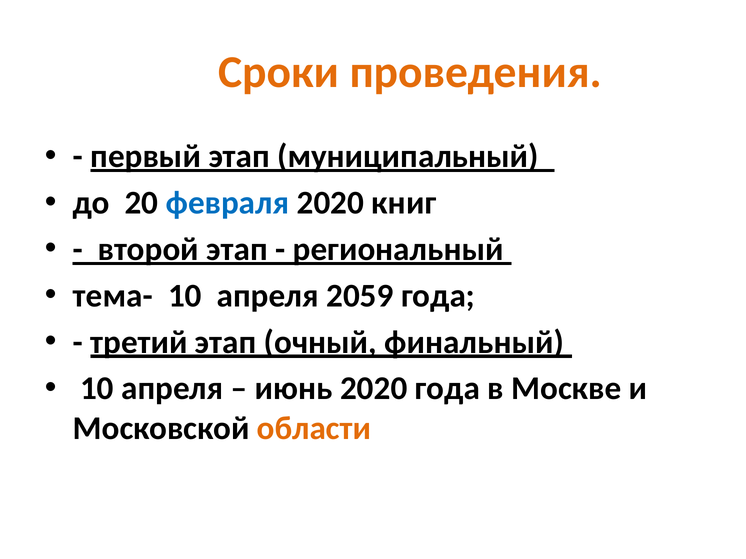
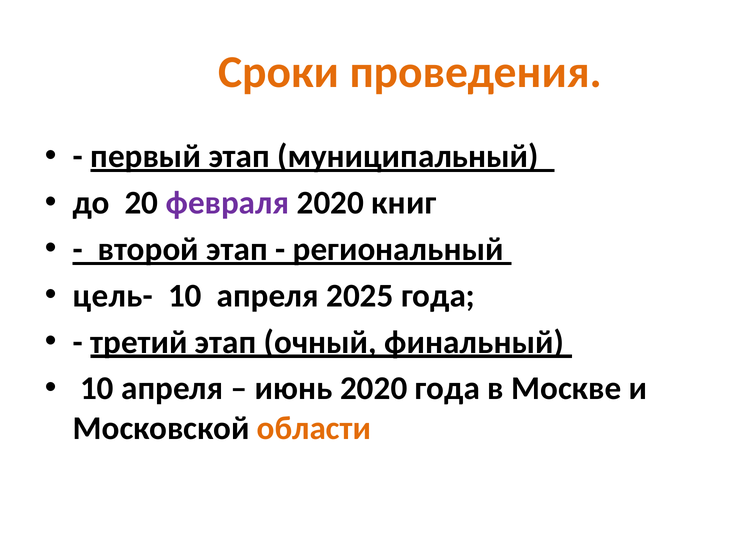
февраля colour: blue -> purple (227, 203)
тема-: тема- -> цель- (113, 296)
2059: 2059 -> 2025 (360, 296)
